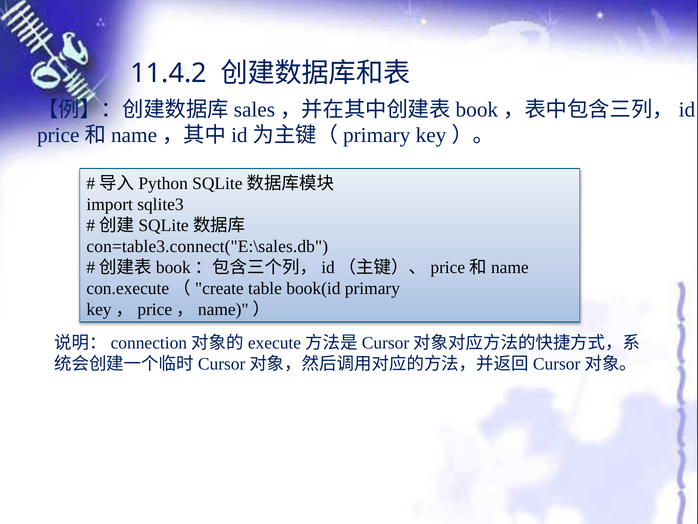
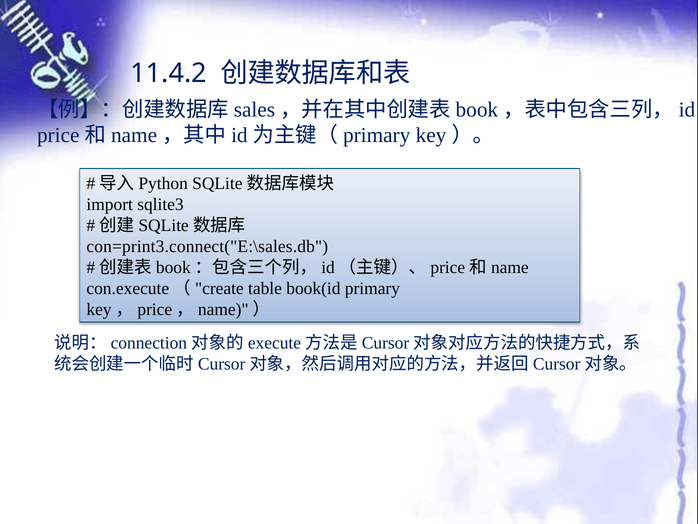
con=table3.connect("E:\sales.db: con=table3.connect("E:\sales.db -> con=print3.connect("E:\sales.db (207, 246)
